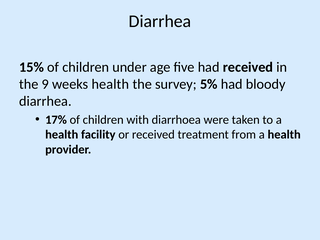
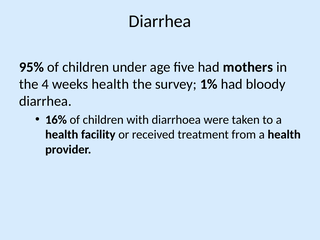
15%: 15% -> 95% (32, 67)
had received: received -> mothers (248, 67)
9: 9 -> 4 (45, 84)
5%: 5% -> 1% (209, 84)
17%: 17% -> 16% (56, 120)
